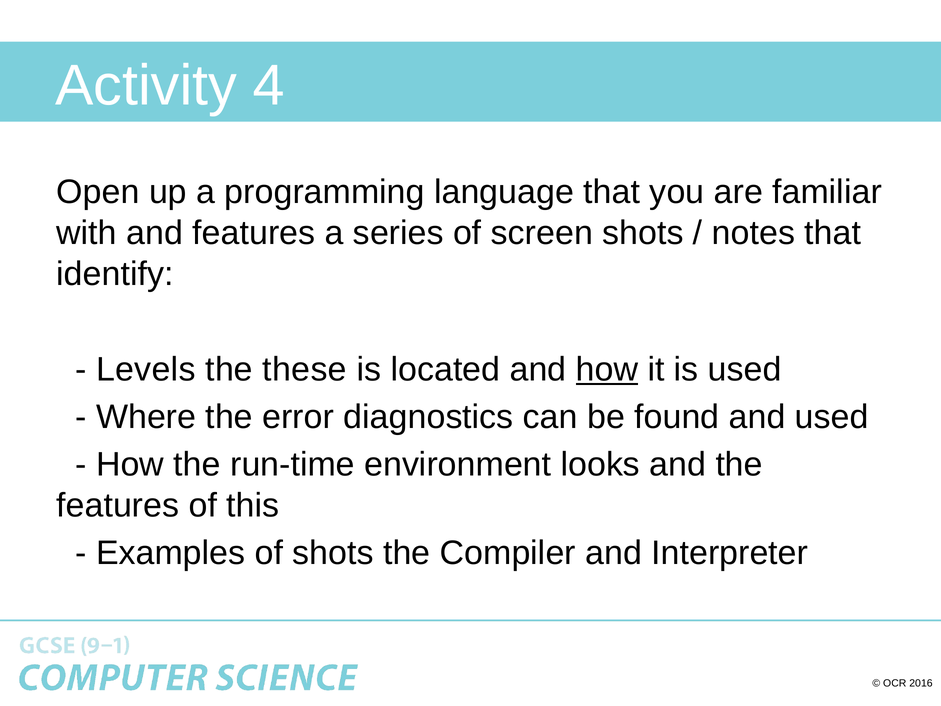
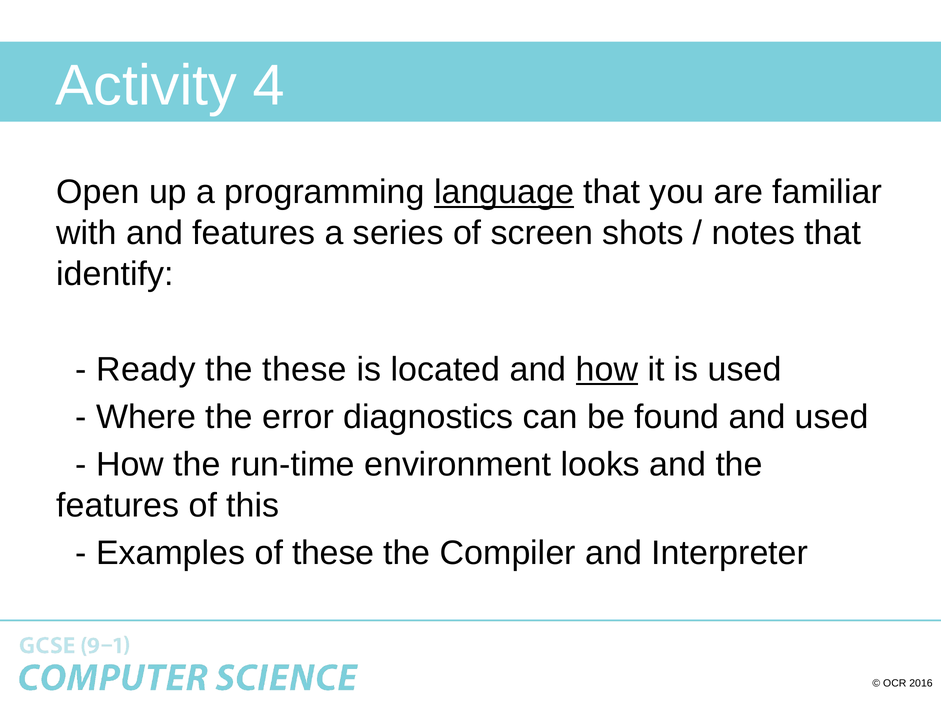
language underline: none -> present (504, 192)
Levels: Levels -> Ready (146, 369)
of shots: shots -> these (333, 553)
